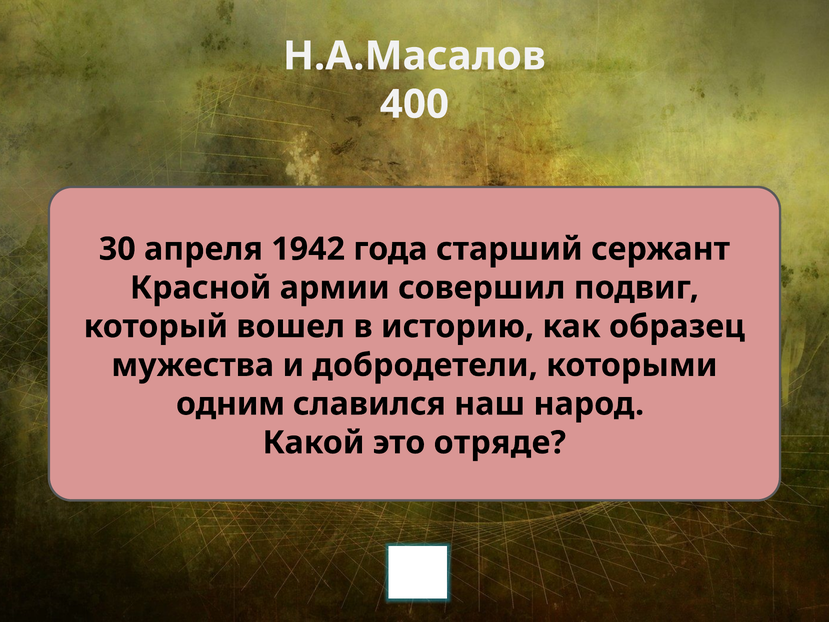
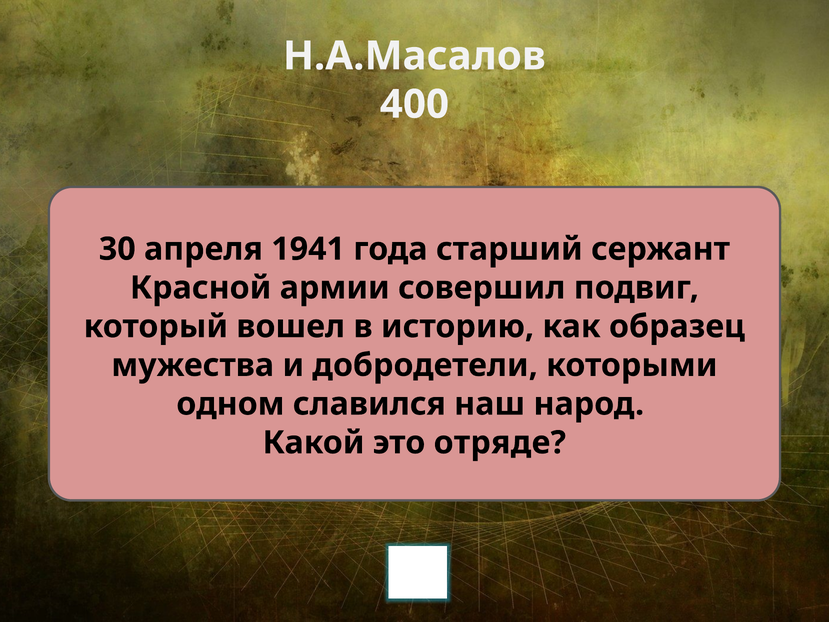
1942: 1942 -> 1941 (308, 249)
одним: одним -> одном (230, 404)
